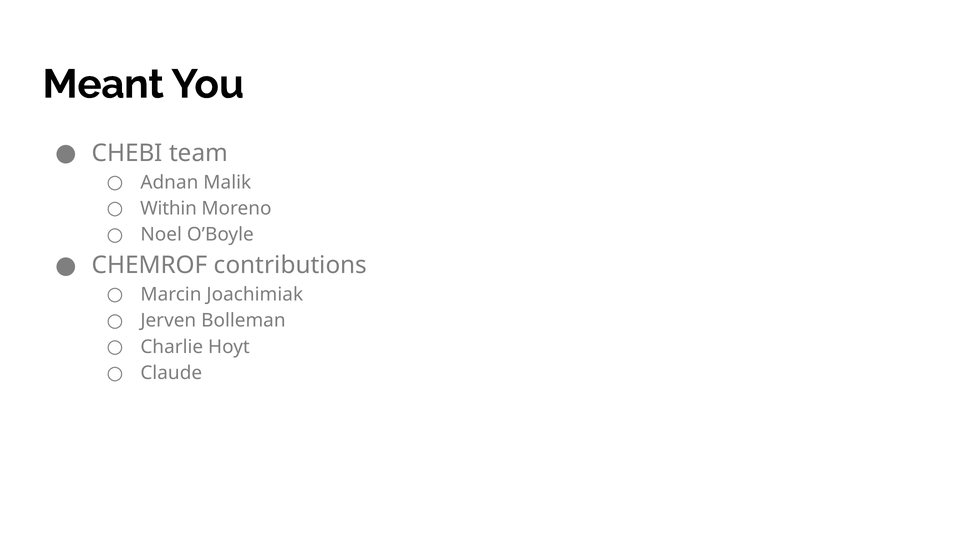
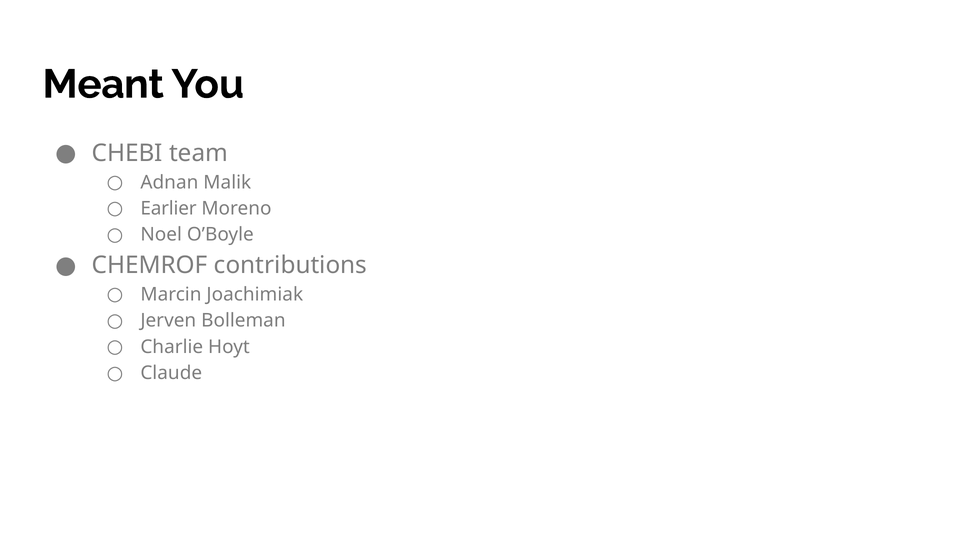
Within: Within -> Earlier (169, 209)
